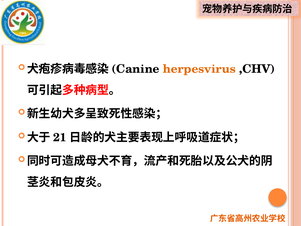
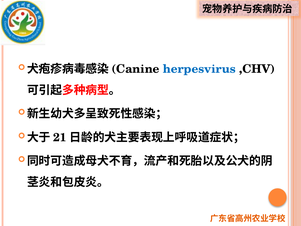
herpesvirus colour: orange -> blue (199, 69)
